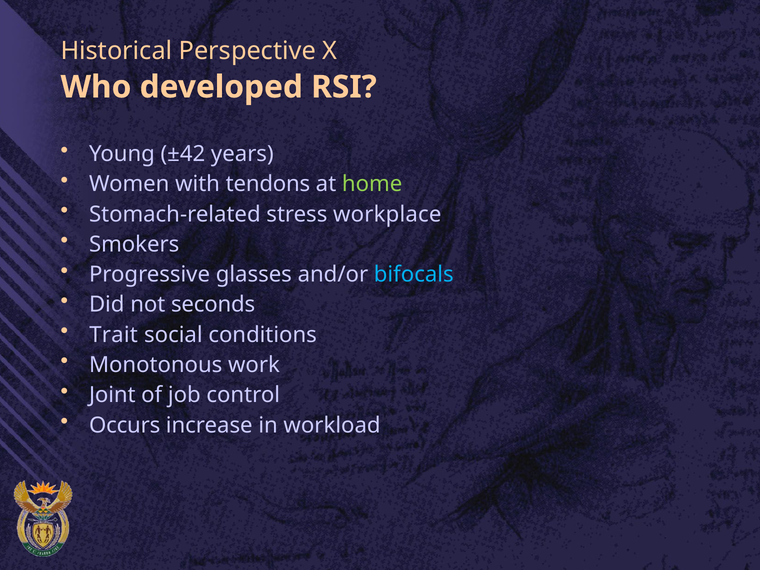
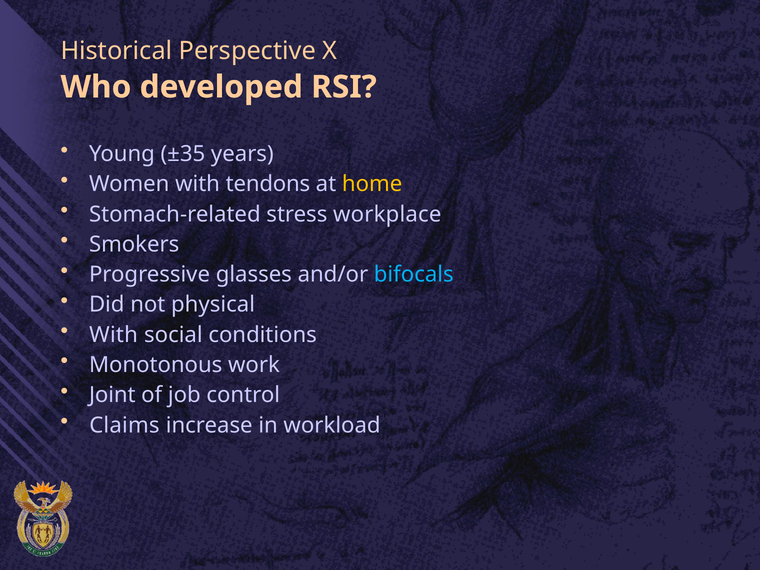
±42: ±42 -> ±35 (183, 154)
home colour: light green -> yellow (372, 184)
seconds: seconds -> physical (213, 305)
Trait: Trait -> With (114, 335)
Occurs: Occurs -> Claims (124, 425)
